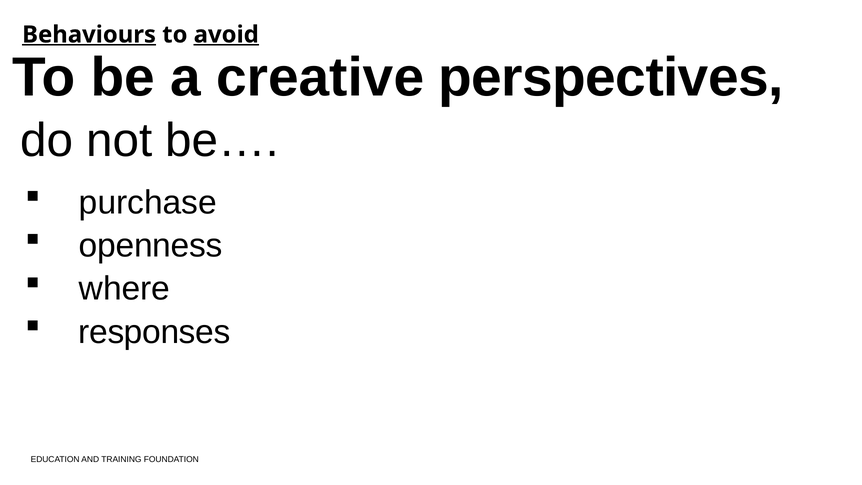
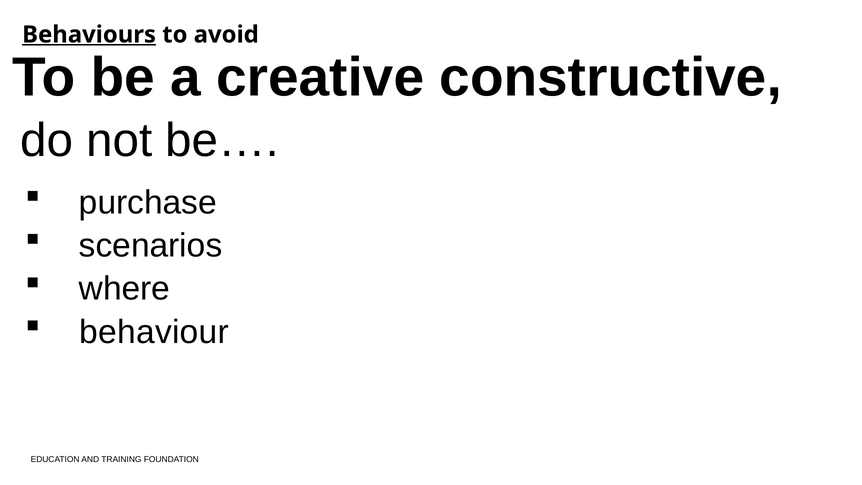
avoid underline: present -> none (226, 35)
perspectives: perspectives -> constructive (611, 78)
openness: openness -> scenarios (151, 246)
responses: responses -> behaviour (154, 332)
